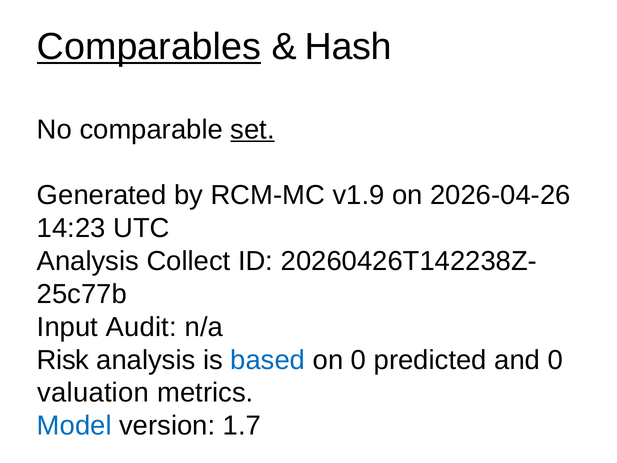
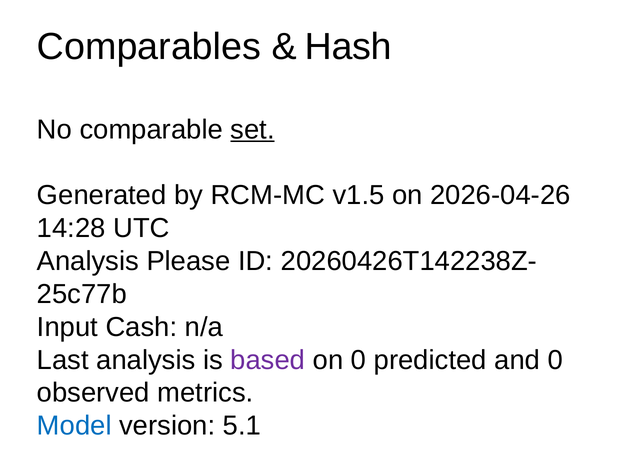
Comparables underline: present -> none (149, 47)
v1.9: v1.9 -> v1.5 (359, 195)
14:23: 14:23 -> 14:28 (71, 228)
Collect: Collect -> Please (189, 261)
Audit: Audit -> Cash (141, 327)
Risk: Risk -> Last (63, 360)
based colour: blue -> purple (268, 360)
valuation: valuation -> observed (93, 393)
1.7: 1.7 -> 5.1 (242, 426)
